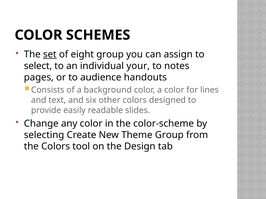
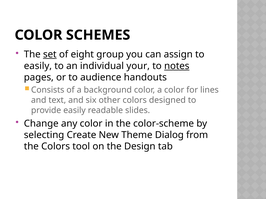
select: select -> easily (38, 66)
notes underline: none -> present (177, 66)
Theme Group: Group -> Dialog (169, 135)
